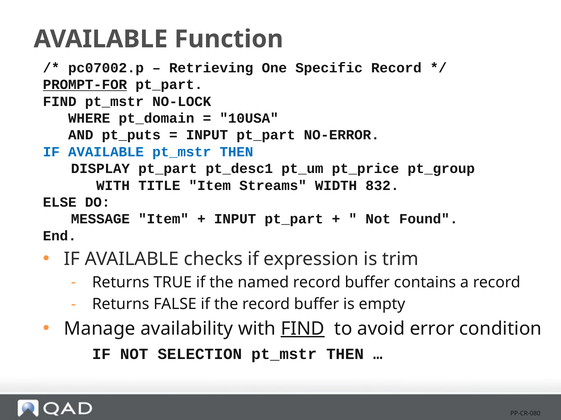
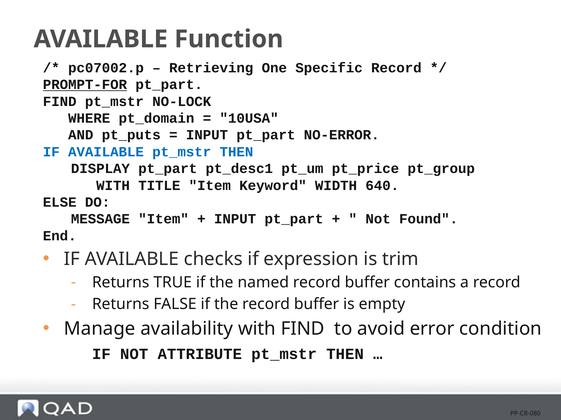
Streams: Streams -> Keyword (273, 186)
832: 832 -> 640 (382, 186)
FIND underline: present -> none (303, 329)
SELECTION: SELECTION -> ATTRIBUTE (200, 355)
